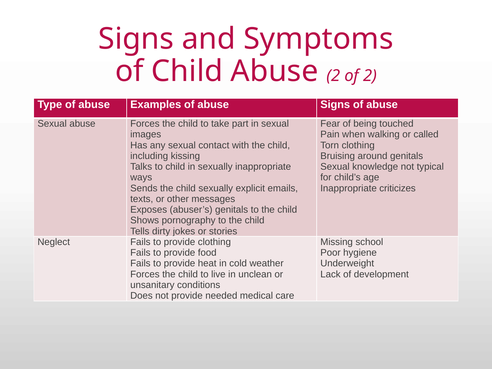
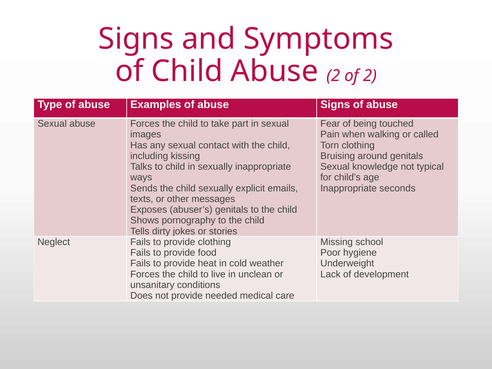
criticizes: criticizes -> seconds (397, 188)
